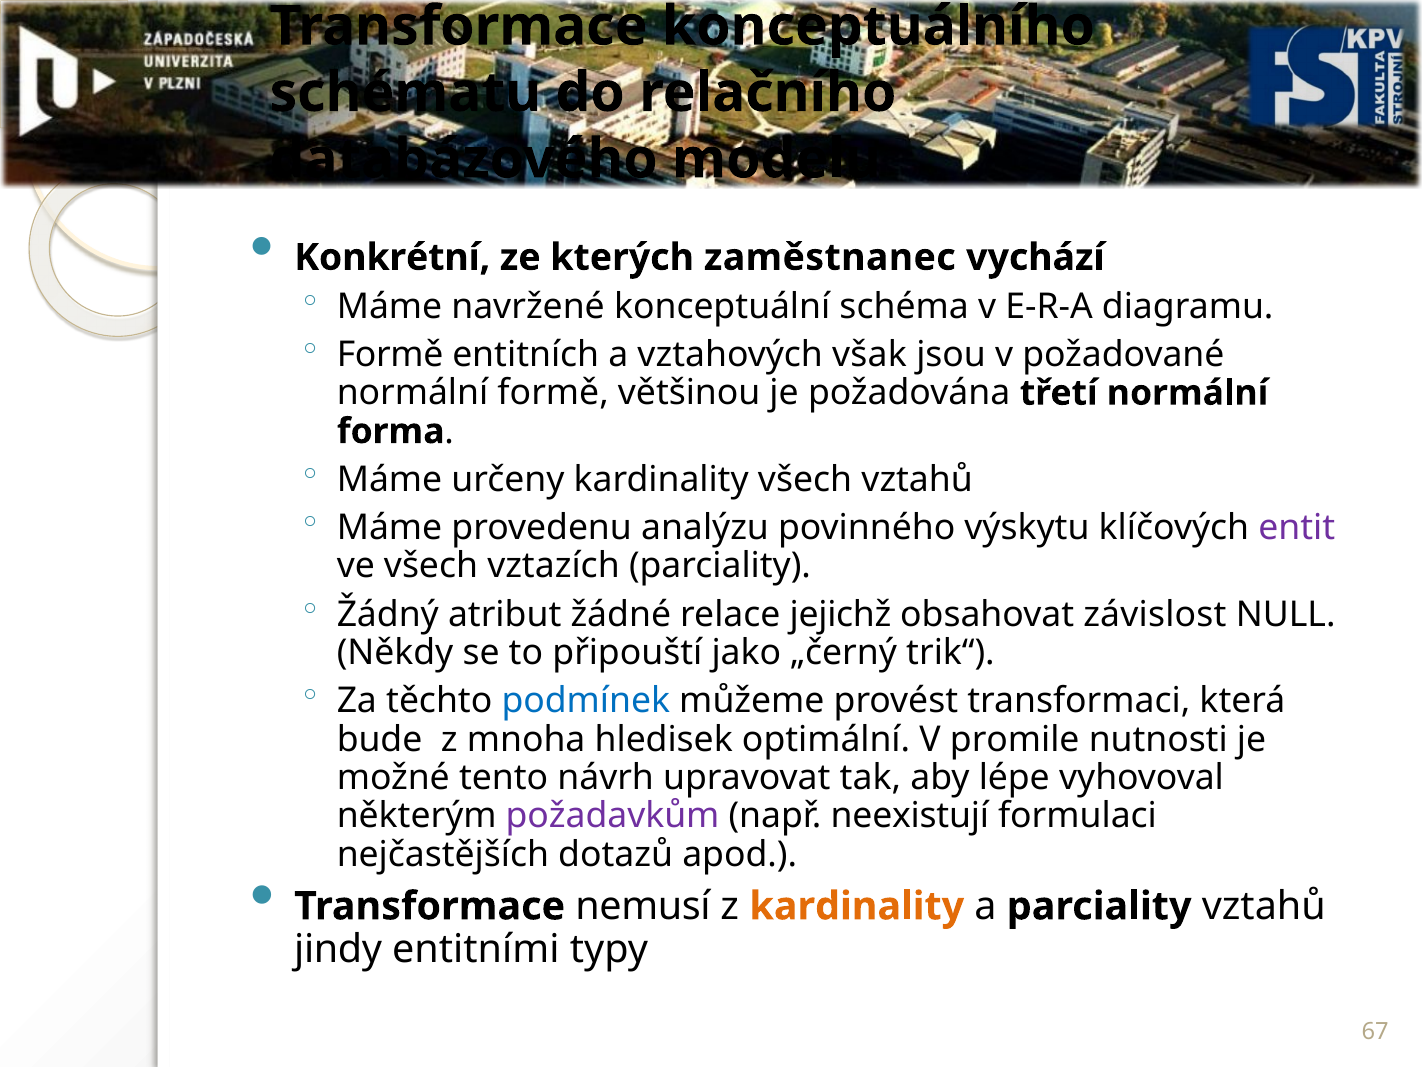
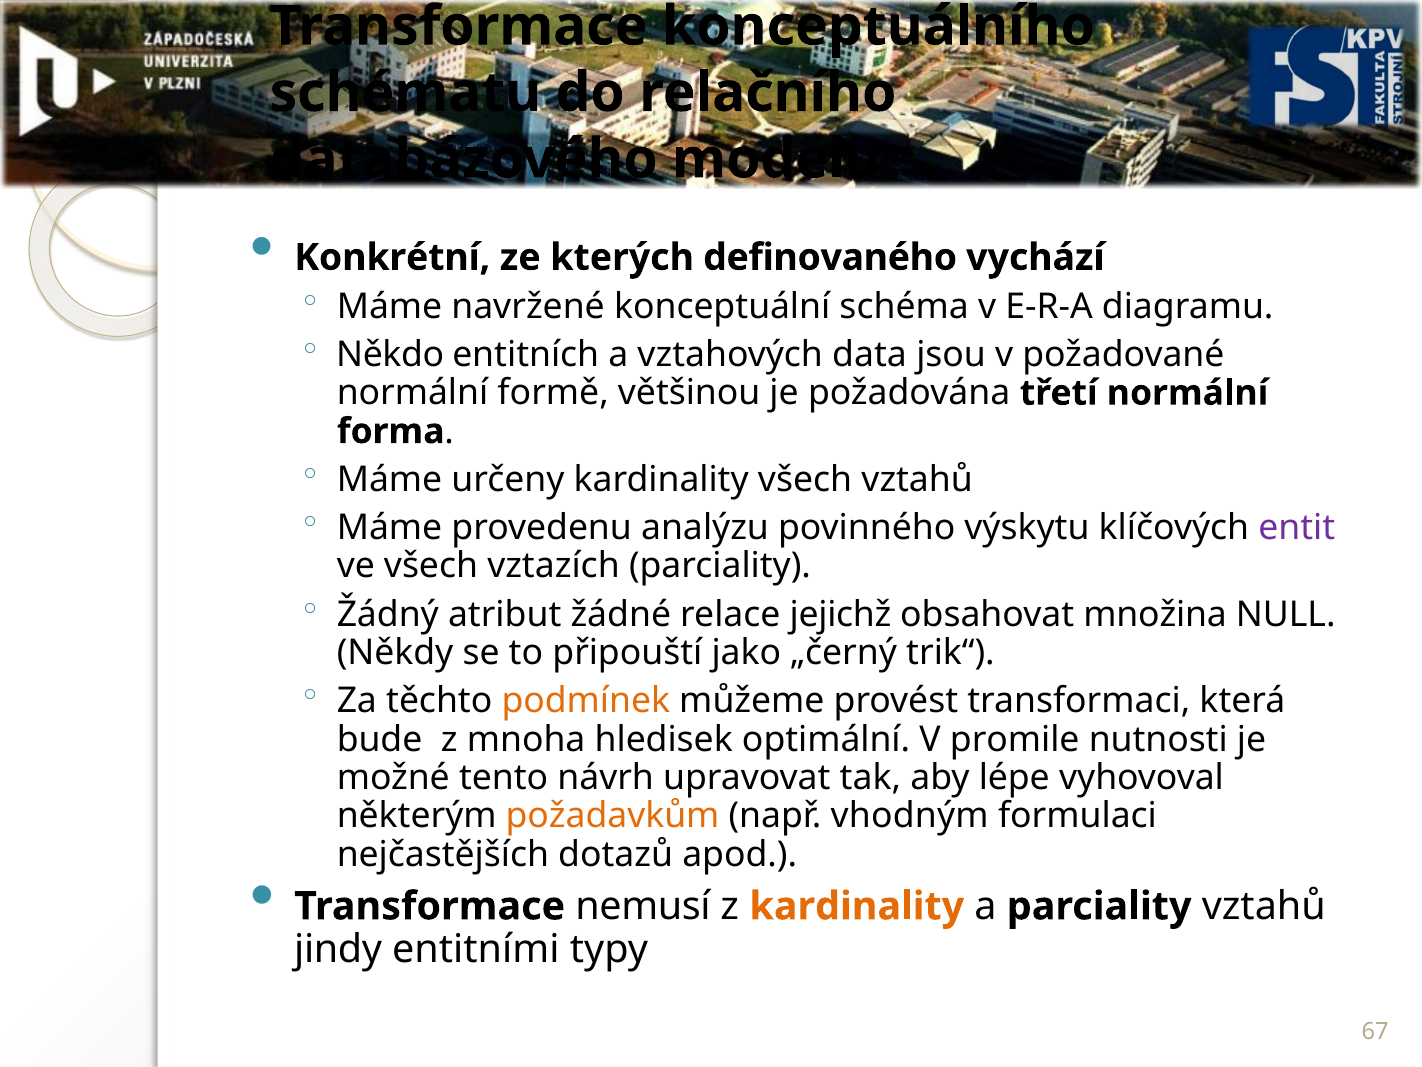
zaměstnanec: zaměstnanec -> definovaného (830, 257)
Formě: Formě -> Někdo (390, 354)
však: však -> data (870, 354)
závislost: závislost -> množina (1155, 614)
podmínek colour: blue -> orange (586, 701)
požadavkům colour: purple -> orange (613, 816)
neexistují: neexistují -> vhodným (910, 816)
